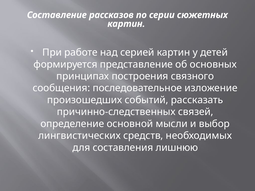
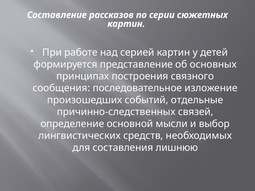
рассказать: рассказать -> отдельные (197, 100)
